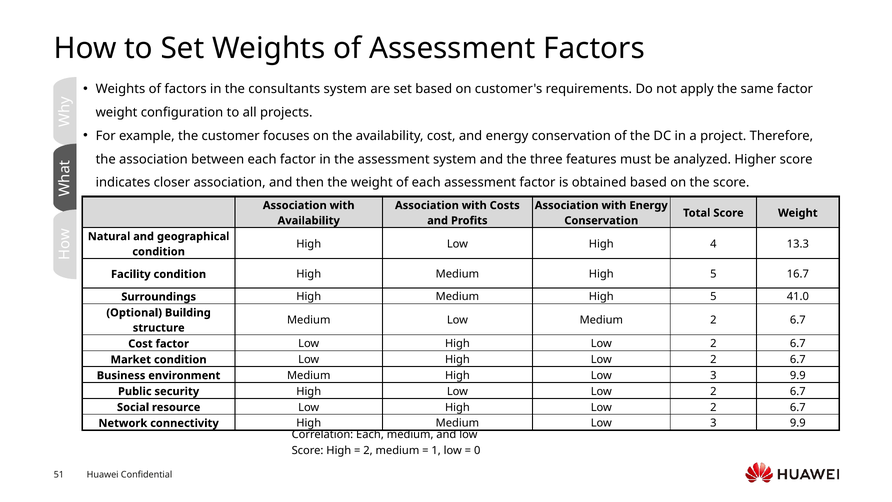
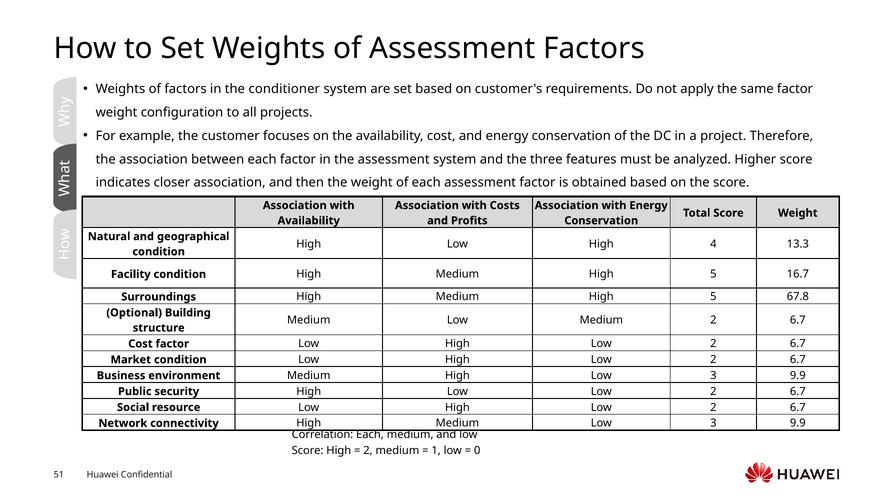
consultants: consultants -> conditioner (284, 89)
41.0: 41.0 -> 67.8 (798, 297)
